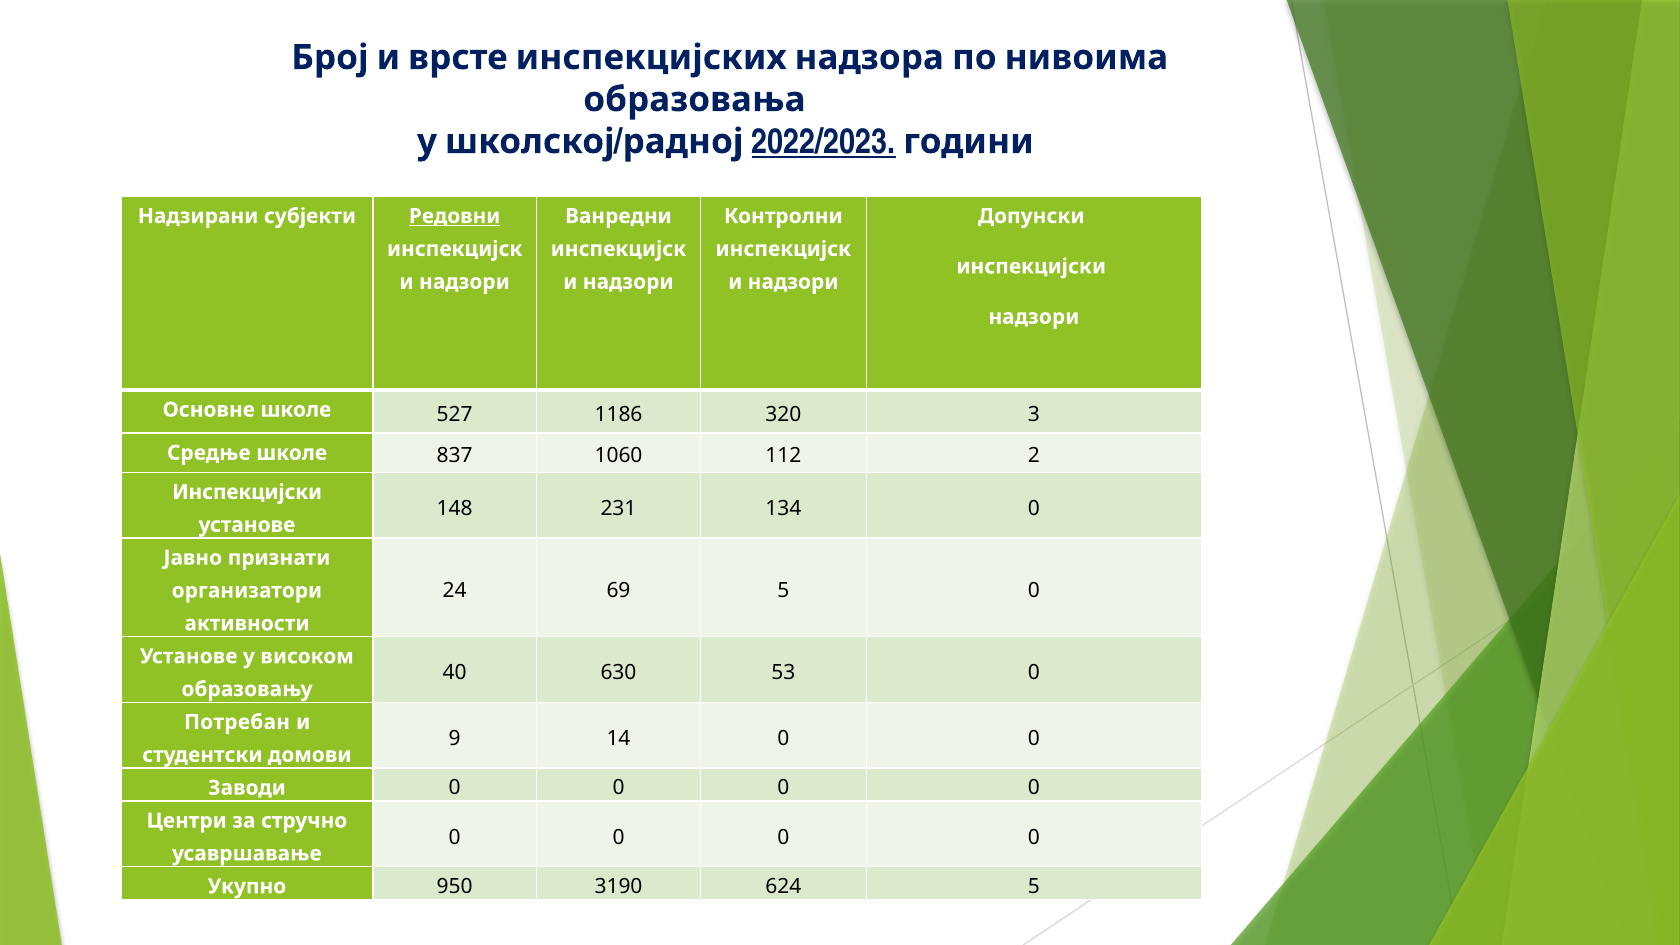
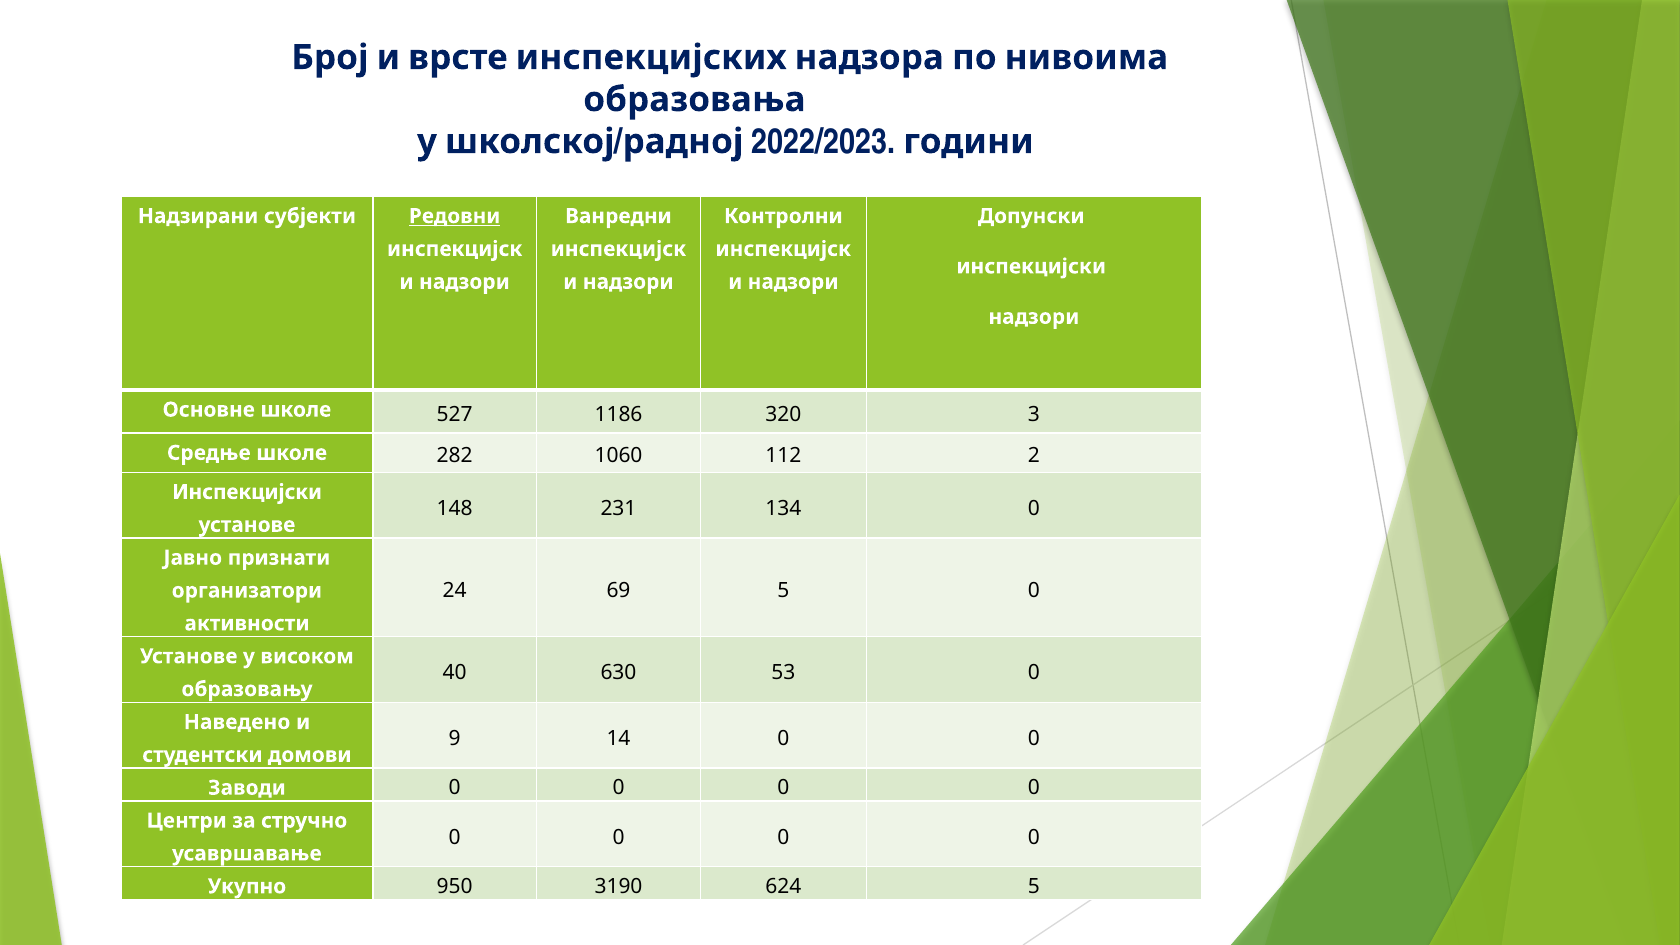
2022/2023 underline: present -> none (824, 142)
837: 837 -> 282 (455, 456)
Потребан: Потребан -> Наведено (237, 722)
